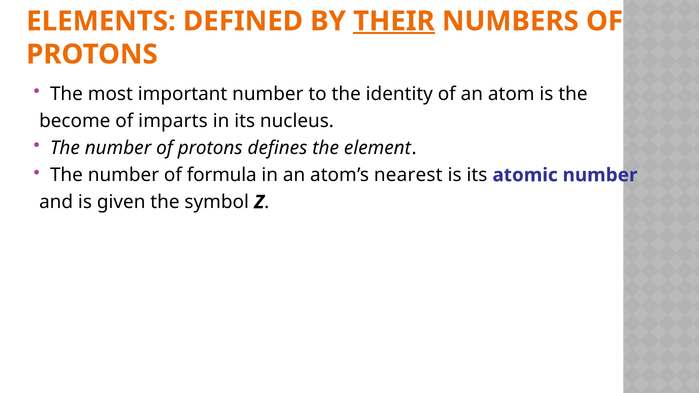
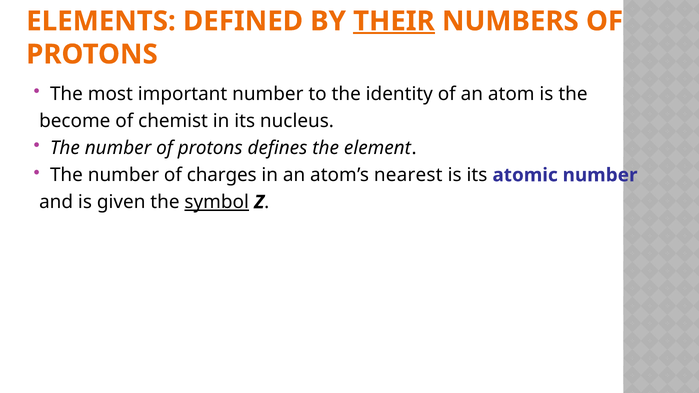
imparts: imparts -> chemist (173, 121)
formula: formula -> charges (222, 175)
symbol underline: none -> present (217, 202)
